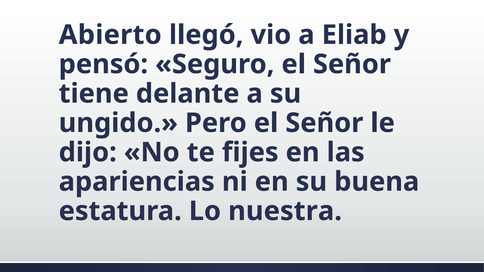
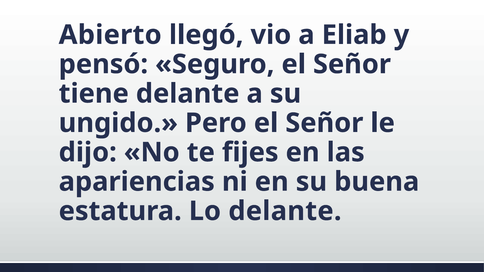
Lo nuestra: nuestra -> delante (285, 211)
